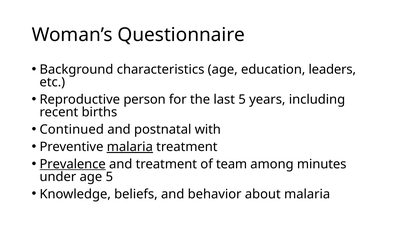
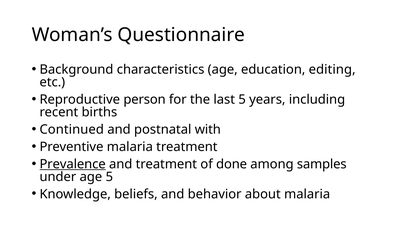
leaders: leaders -> editing (332, 70)
malaria underline: present -> none (130, 147)
team: team -> done (232, 164)
minutes: minutes -> samples (322, 164)
